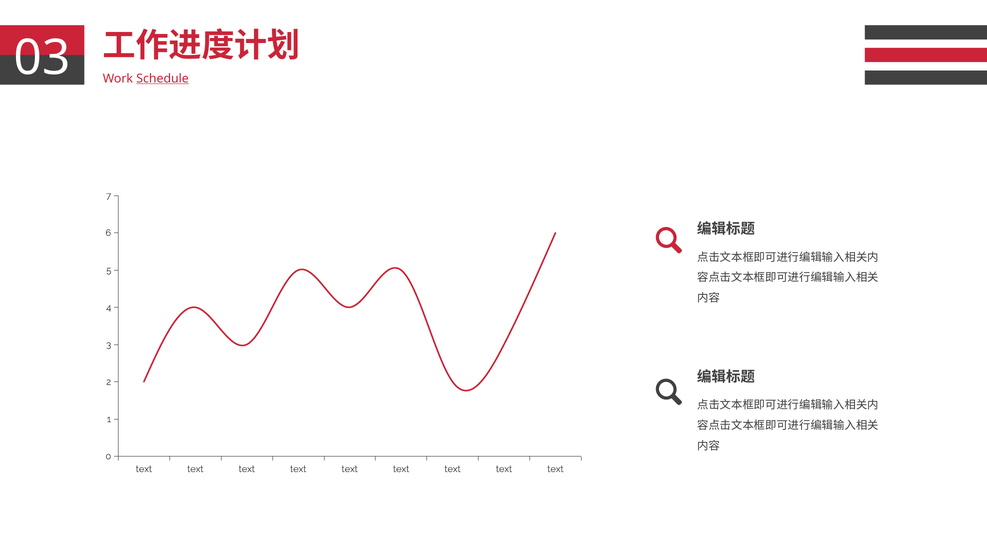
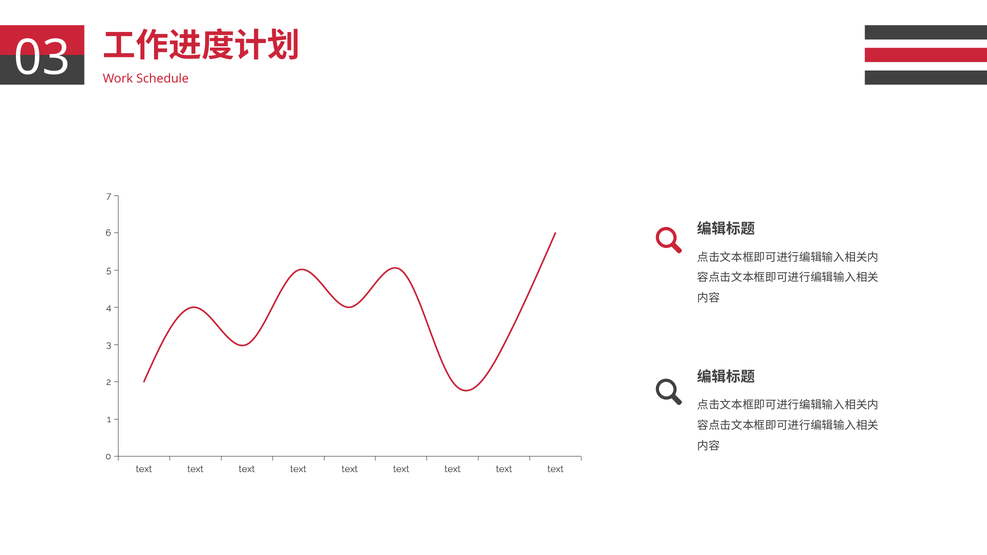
Schedule underline: present -> none (163, 79)
